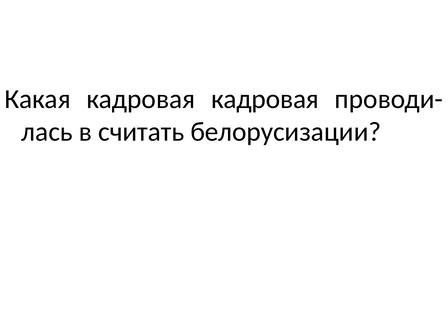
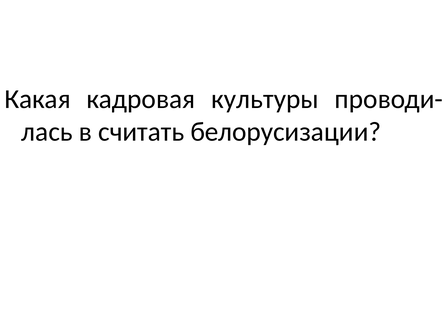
кадровая кадровая: кадровая -> культуры (265, 99)
